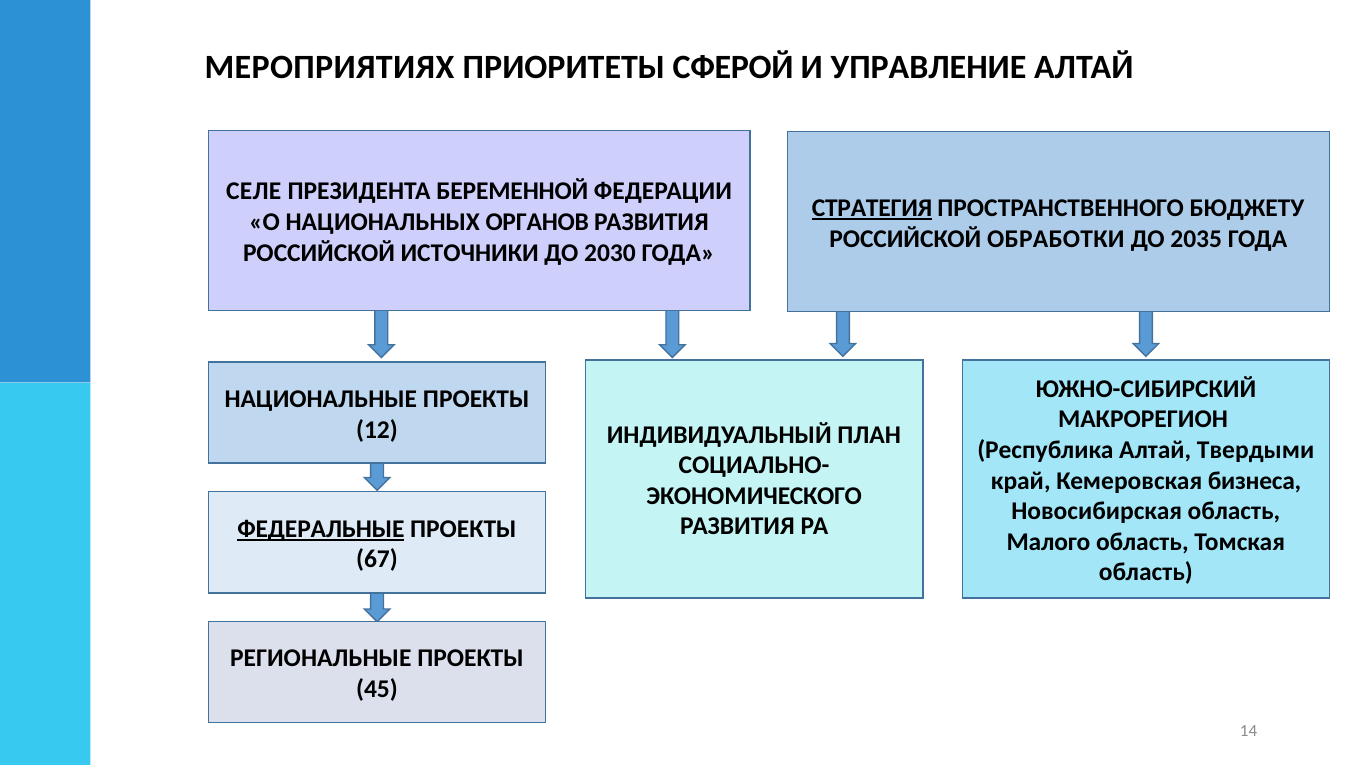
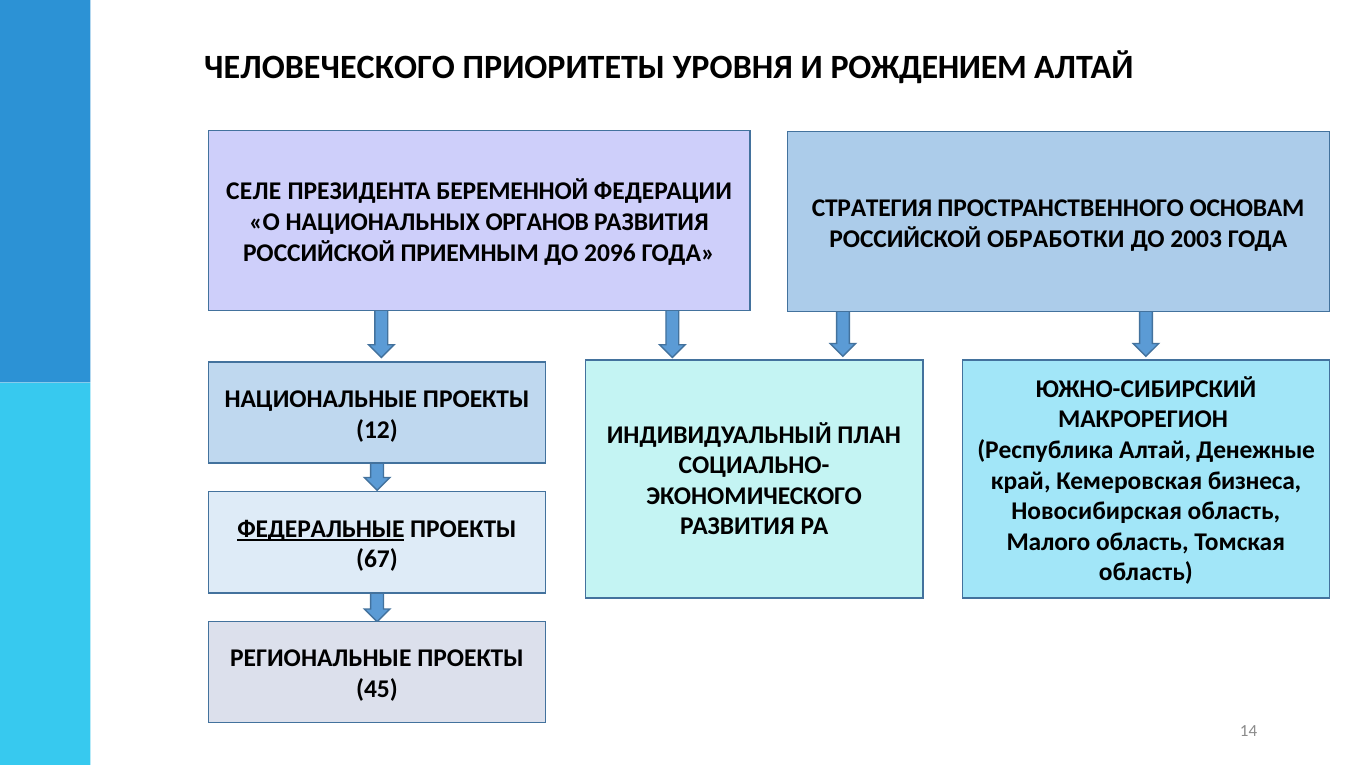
МЕРОПРИЯТИЯХ: МЕРОПРИЯТИЯХ -> ЧЕЛОВЕЧЕСКОГО (330, 67)
СФЕРОЙ: СФЕРОЙ -> УРОВНЯ (733, 67)
УПРАВЛЕНИЕ: УПРАВЛЕНИЕ -> РОЖДЕНИЕМ (929, 67)
СТРАТЕГИЯ underline: present -> none (872, 208)
БЮДЖЕТУ: БЮДЖЕТУ -> ОСНОВАМ (1247, 208)
2035: 2035 -> 2003 (1196, 239)
ИСТОЧНИКИ: ИСТОЧНИКИ -> ПРИЕМНЫМ (470, 253)
2030: 2030 -> 2096 (610, 253)
Твердыми: Твердыми -> Денежные (1256, 450)
